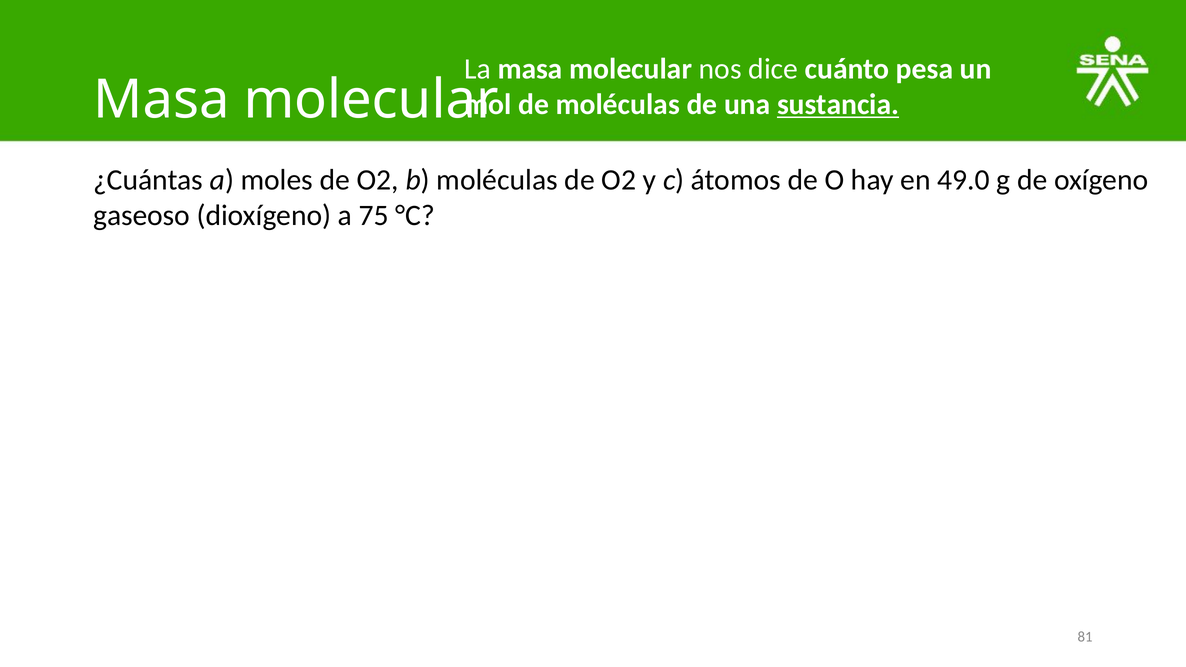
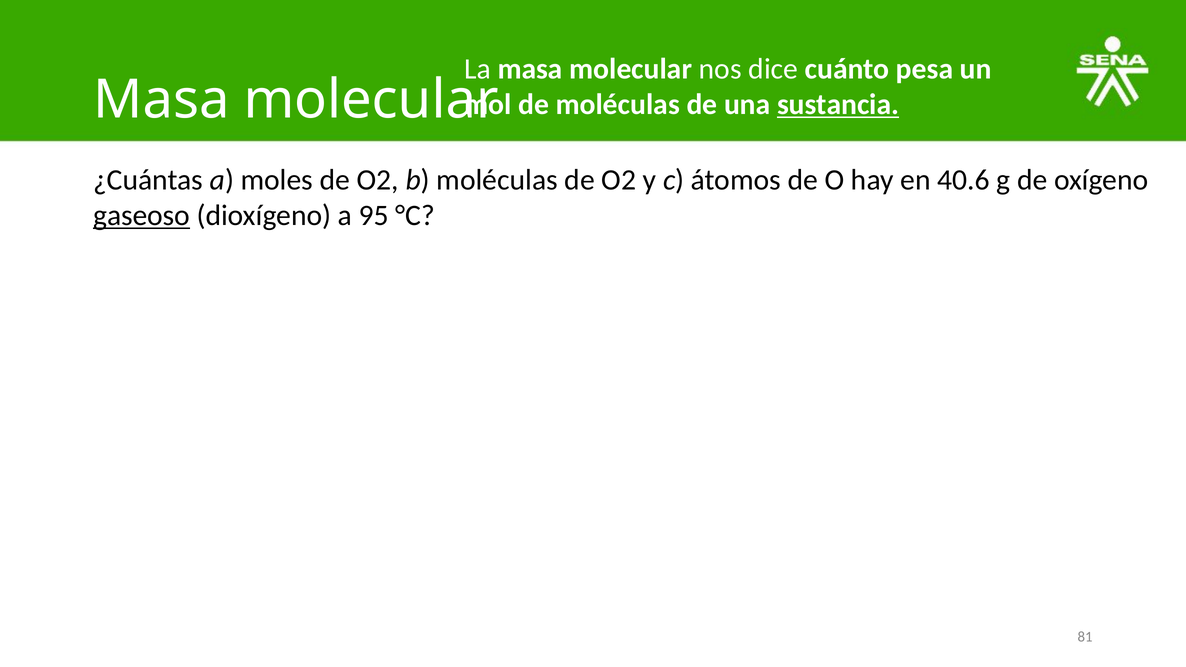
49.0: 49.0 -> 40.6 (963, 180)
gaseoso underline: none -> present (142, 216)
75: 75 -> 95 (374, 216)
